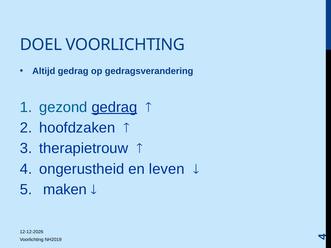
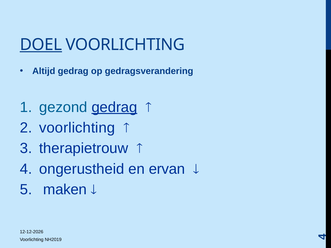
DOEL underline: none -> present (41, 45)
hoofdzaken: hoofdzaken -> voorlichting (77, 128)
leven: leven -> ervan (167, 169)
